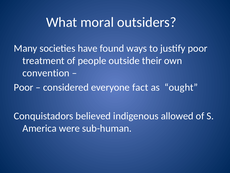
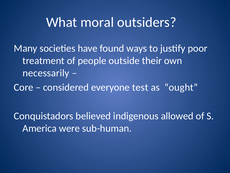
convention: convention -> necessarily (46, 73)
Poor: Poor -> Core (24, 87)
fact: fact -> test (140, 87)
